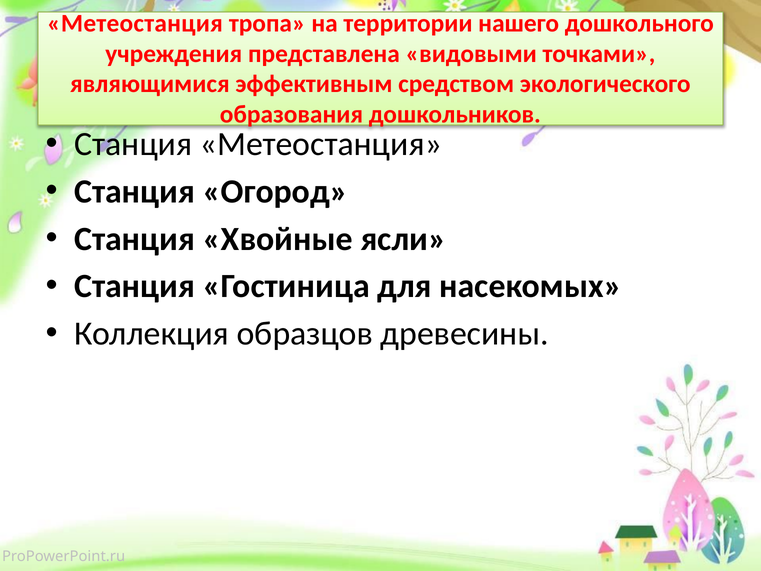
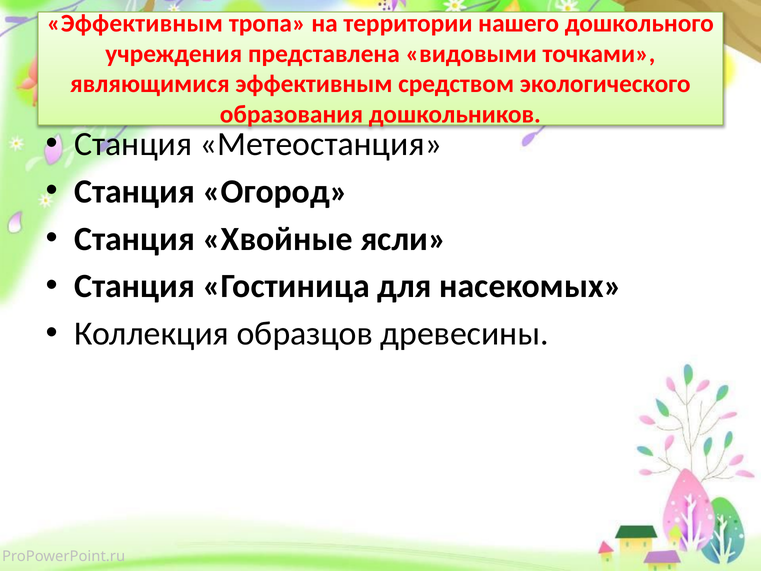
Метеостанция: Метеостанция -> Эффективным (135, 23)
